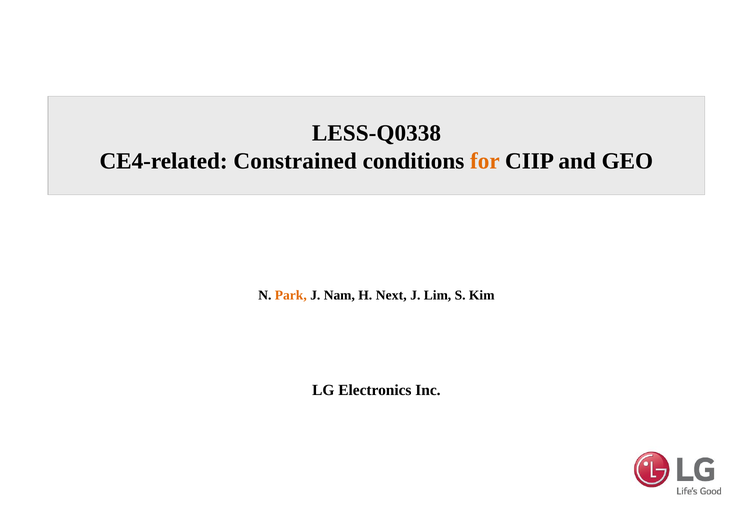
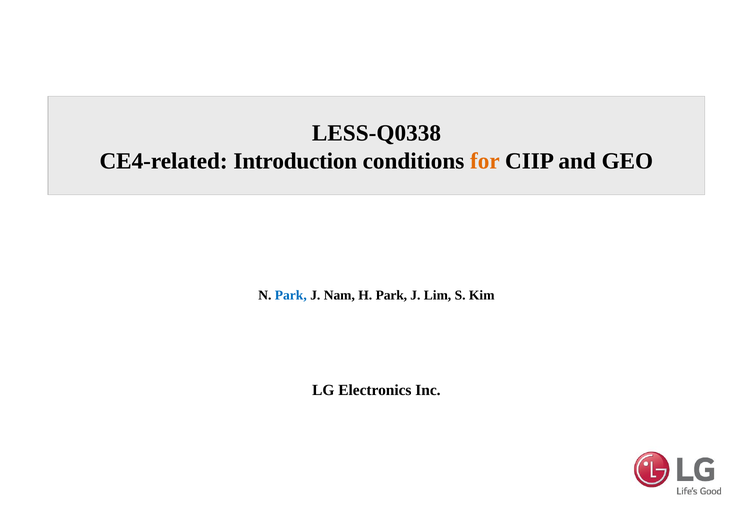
Constrained: Constrained -> Introduction (295, 161)
Park colour: orange -> blue (291, 295)
H Next: Next -> Park (391, 295)
